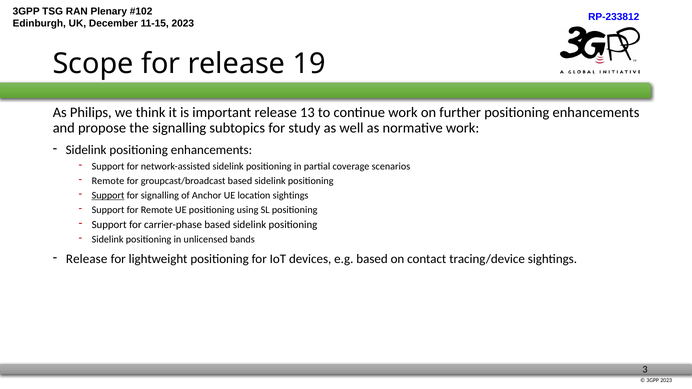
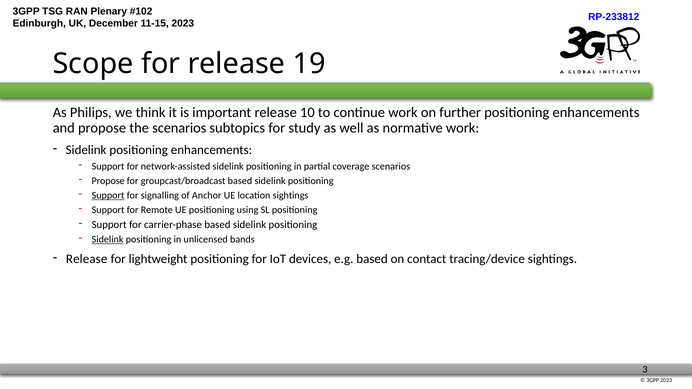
13: 13 -> 10 (307, 113)
the signalling: signalling -> scenarios (179, 128)
Remote: Remote -> Propose (108, 181)
Sidelink underline: none -> present (108, 240)
